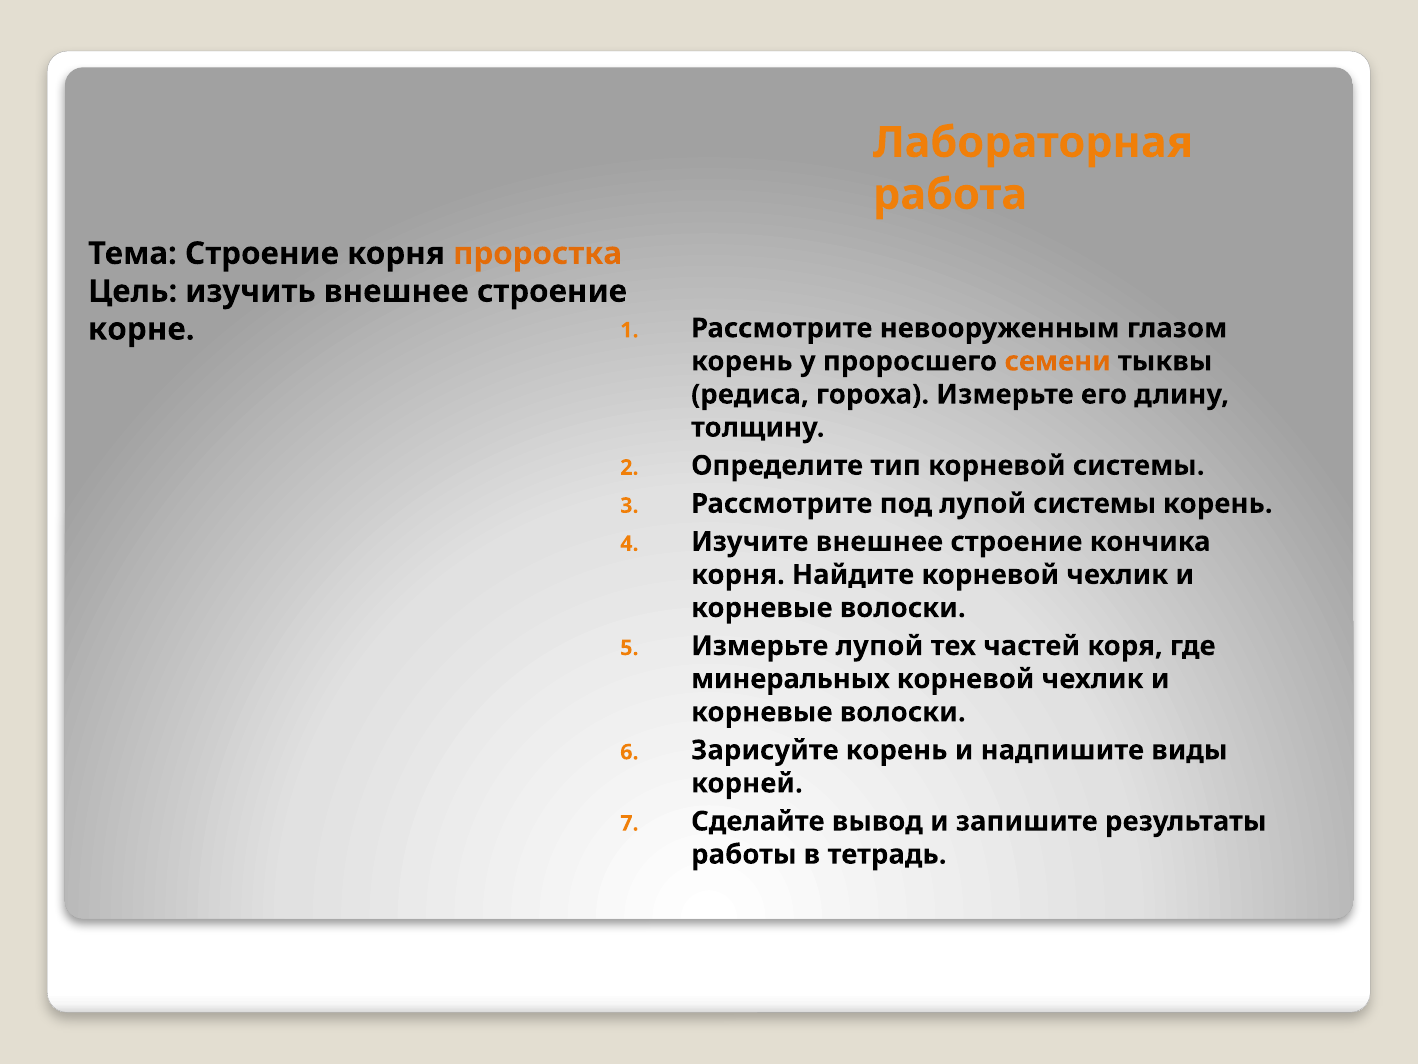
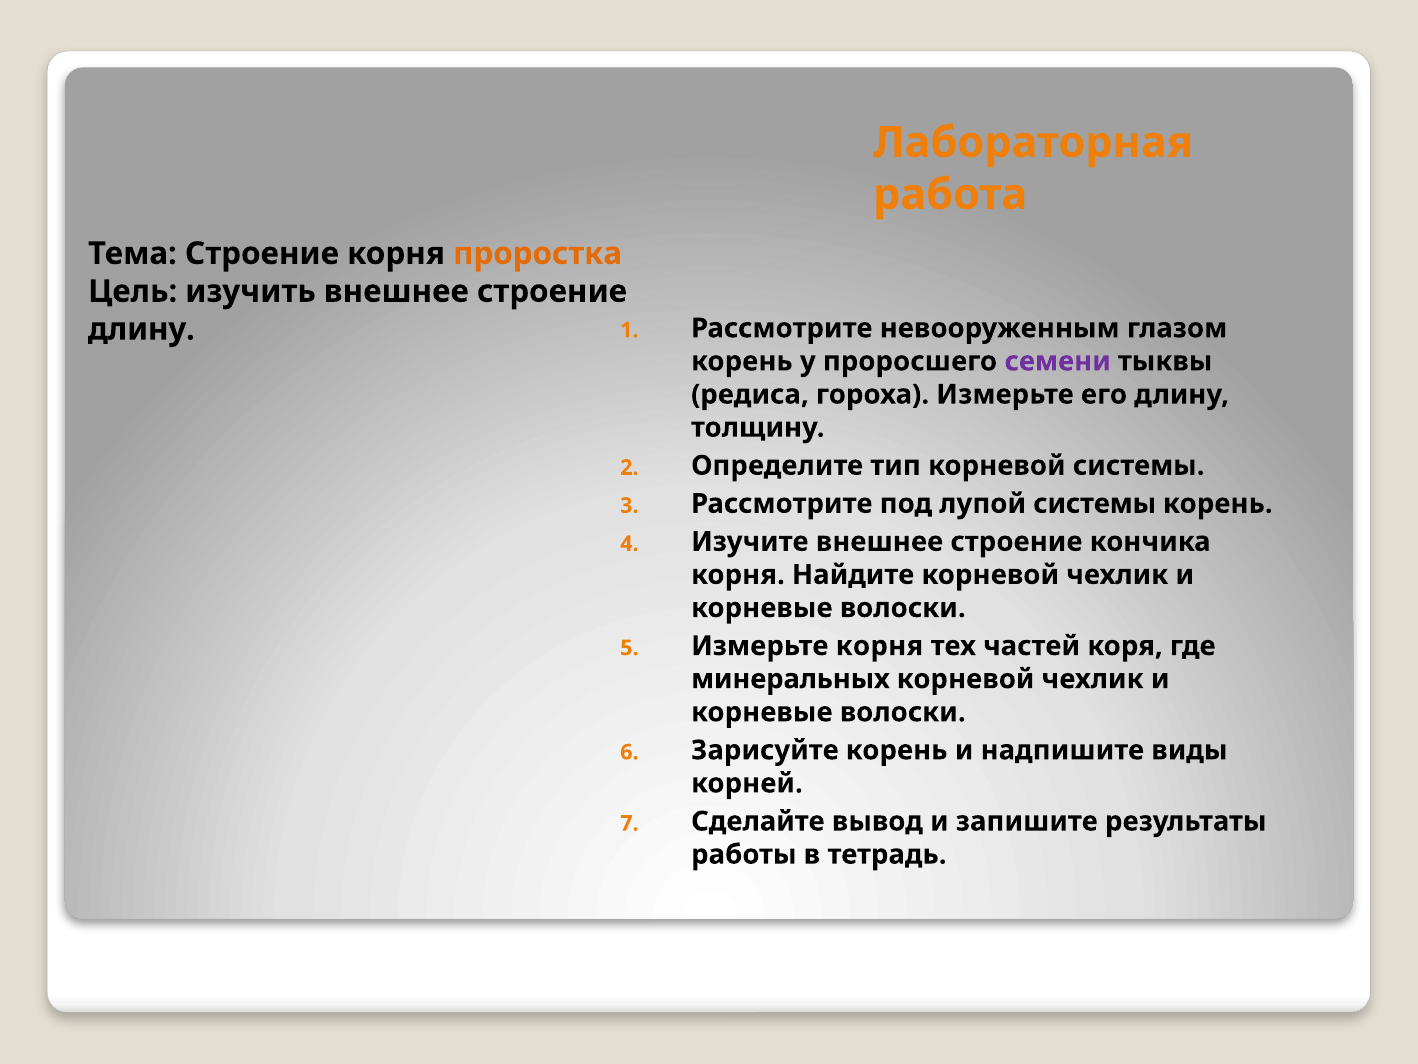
корне: корне -> длину (141, 329)
семени colour: orange -> purple (1058, 361)
Измерьте лупой: лупой -> корня (879, 646)
